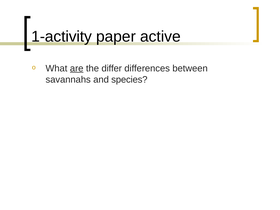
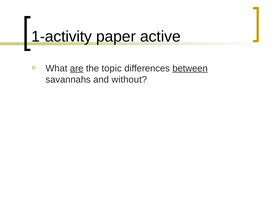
differ: differ -> topic (112, 68)
between underline: none -> present (190, 68)
species: species -> without (129, 80)
